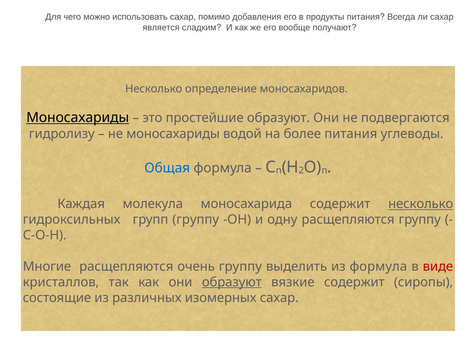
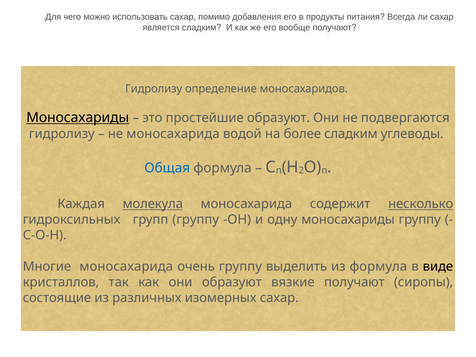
Несколько: Несколько -> Гидролизу (154, 89)
не моносахариды: моносахариды -> моносахарида (173, 134)
более питания: питания -> сладким (351, 134)
молекула underline: none -> present (153, 204)
одну расщепляются: расщепляются -> моносахариды (348, 220)
Многие расщепляются: расщепляются -> моносахарида (126, 267)
виде colour: red -> black (438, 267)
образуют underline: present -> none (232, 282)
вязкие содержит: содержит -> получают (354, 282)
